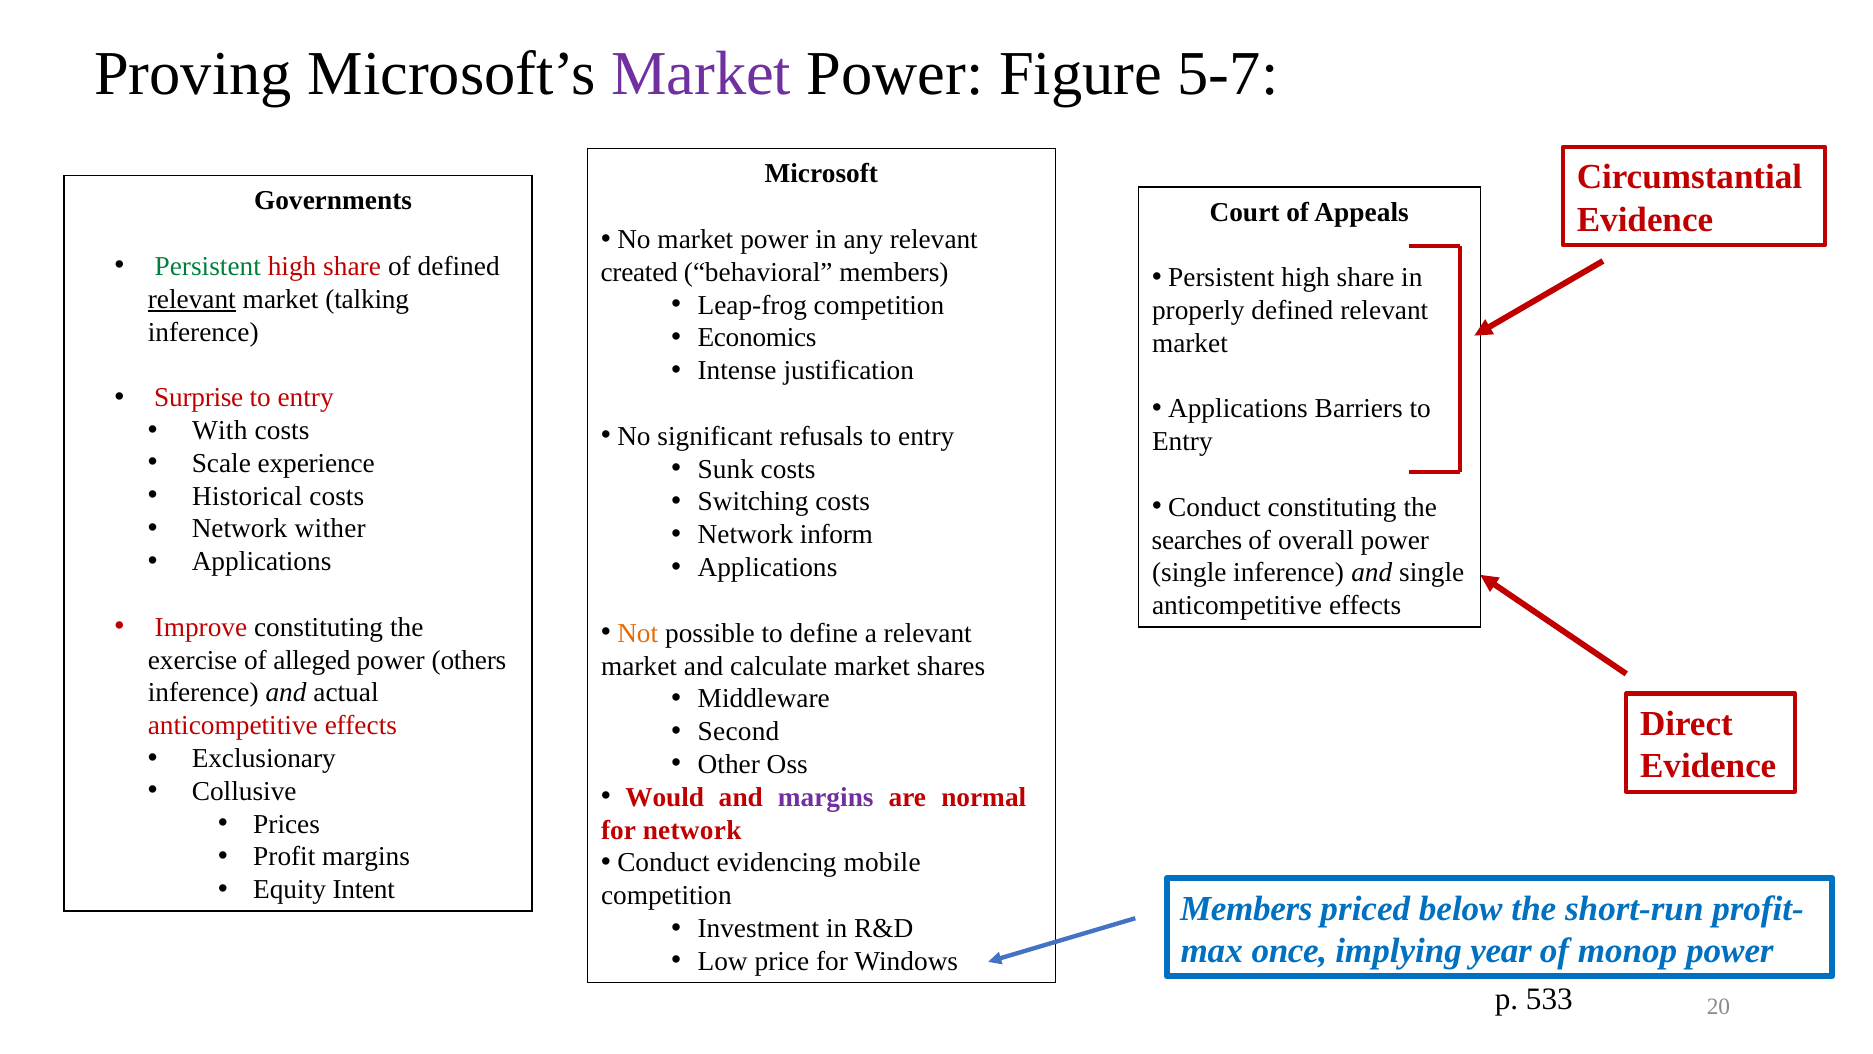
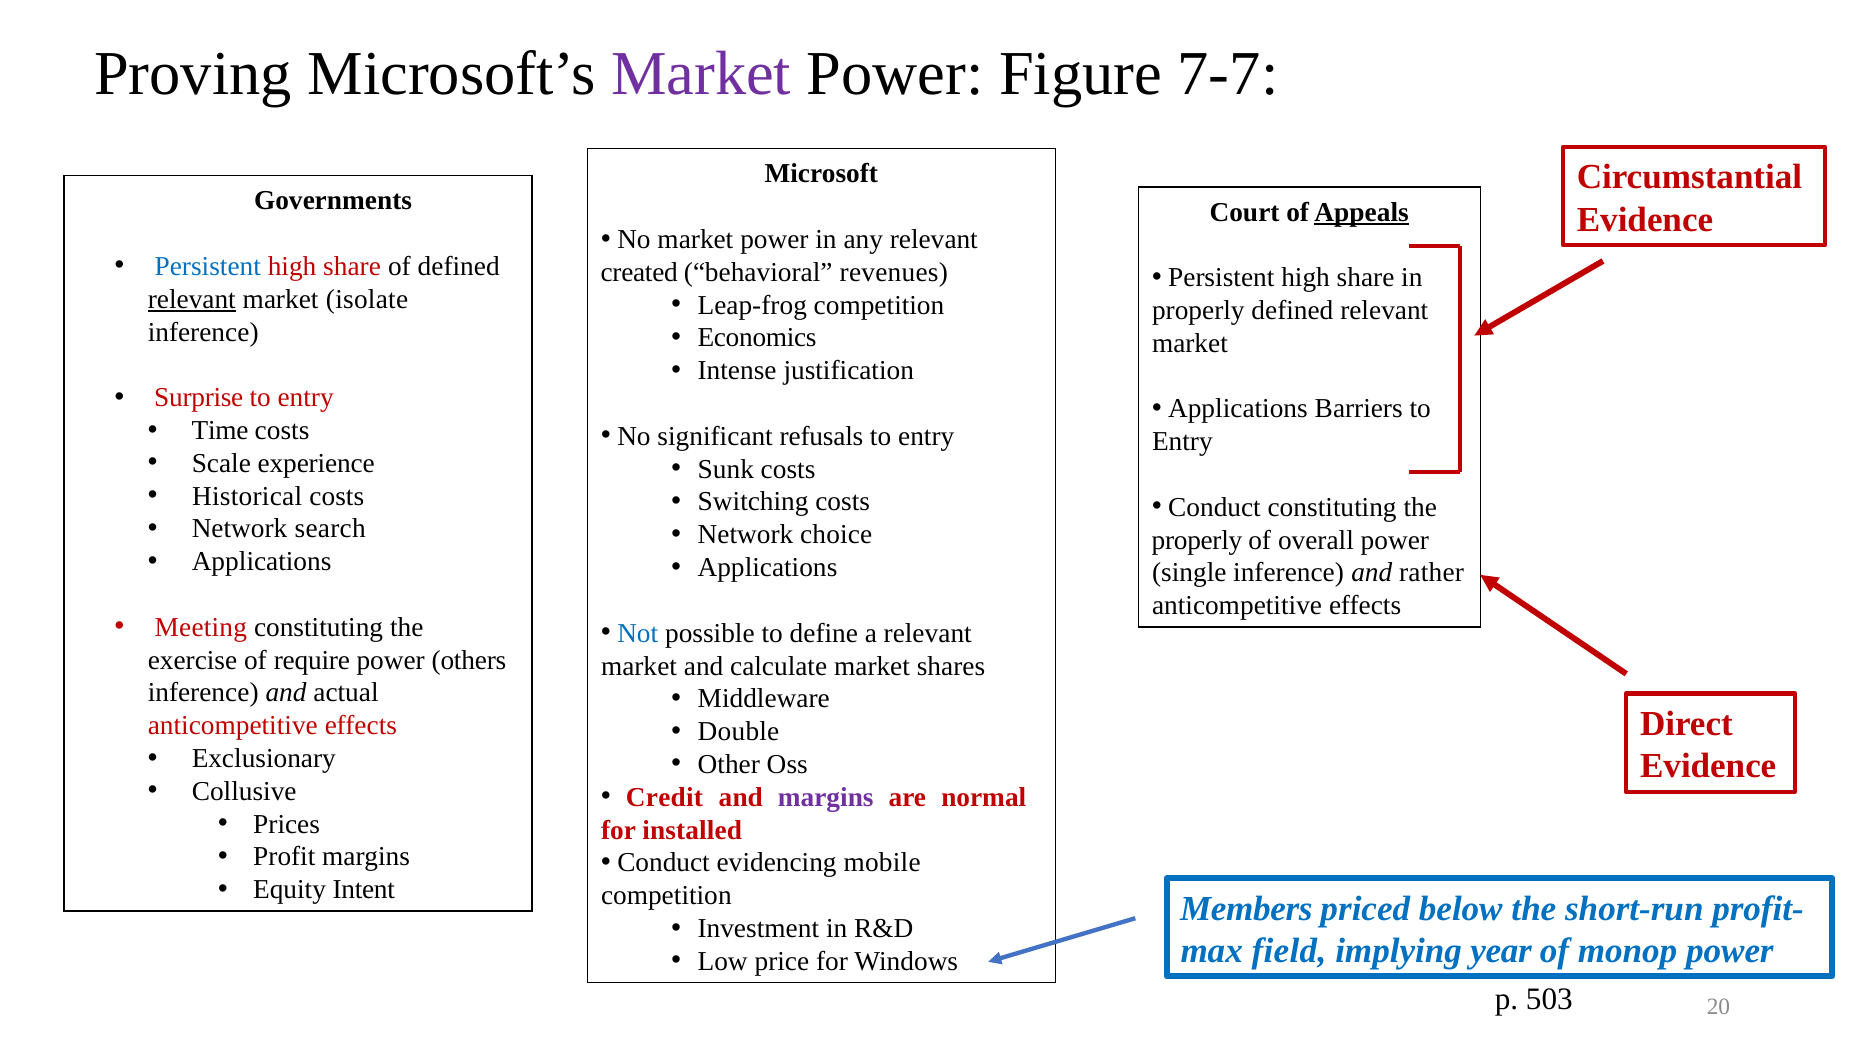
5-7: 5-7 -> 7-7 (1228, 74)
Appeals underline: none -> present (1362, 212)
Persistent colour: green -> blue (208, 266)
behavioral members: members -> revenues (894, 272)
talking: talking -> isolate (367, 299)
With: With -> Time (220, 430)
wither: wither -> search (330, 529)
inform: inform -> choice (836, 535)
searches: searches -> properly (1197, 540)
and single: single -> rather (1432, 573)
Improve: Improve -> Meeting (201, 627)
Not colour: orange -> blue (638, 633)
alleged: alleged -> require (312, 660)
Second: Second -> Double (739, 731)
Would: Would -> Credit (665, 797)
for network: network -> installed (692, 830)
once: once -> field (1289, 950)
533: 533 -> 503 (1549, 999)
